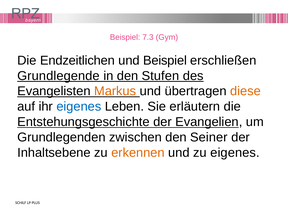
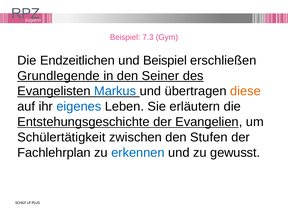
Stufen: Stufen -> Seiner (160, 76)
Markus colour: orange -> blue (115, 91)
Grundlegenden: Grundlegenden -> Schülertätigkeit (61, 137)
Seiner: Seiner -> Stufen (209, 137)
Inhaltsebene: Inhaltsebene -> Fachlehrplan (54, 153)
erkennen colour: orange -> blue (138, 153)
zu eigenes: eigenes -> gewusst (235, 153)
